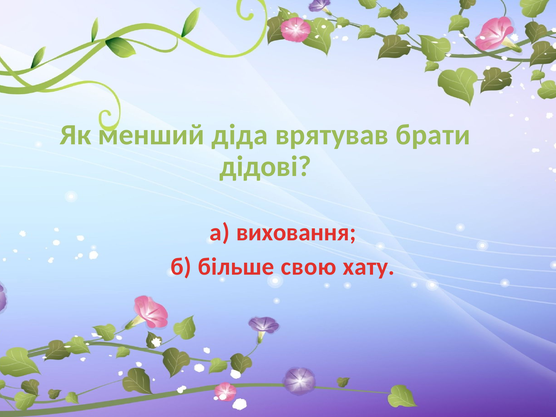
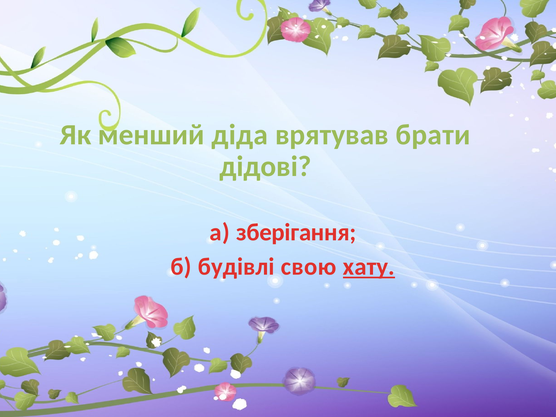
виховання: виховання -> зберігання (296, 232)
більше: більше -> будівлі (236, 267)
хату underline: none -> present (369, 267)
